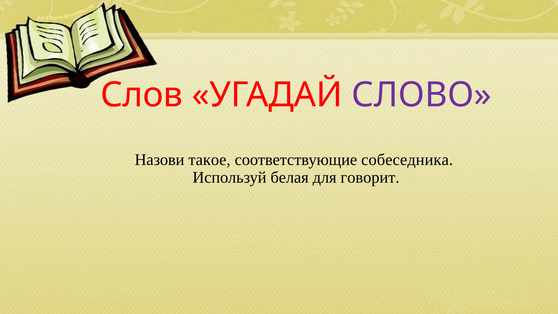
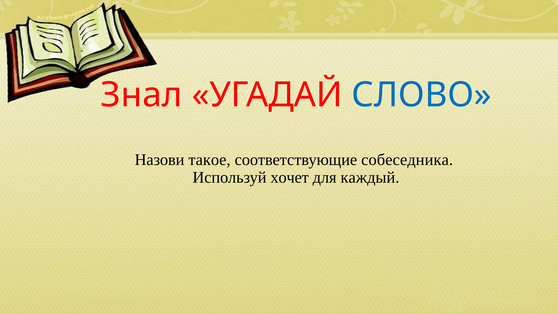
Слов: Слов -> Знал (141, 95)
СЛОВО colour: purple -> blue (422, 95)
белая: белая -> хочет (290, 177)
говорит: говорит -> каждый (370, 177)
